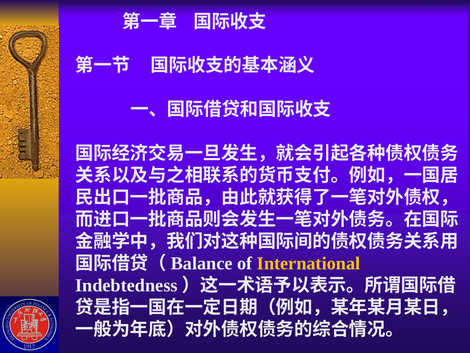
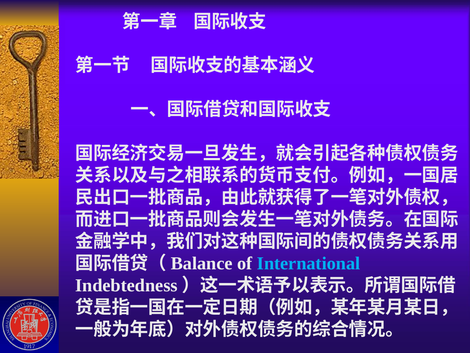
International colour: yellow -> light blue (309, 263)
